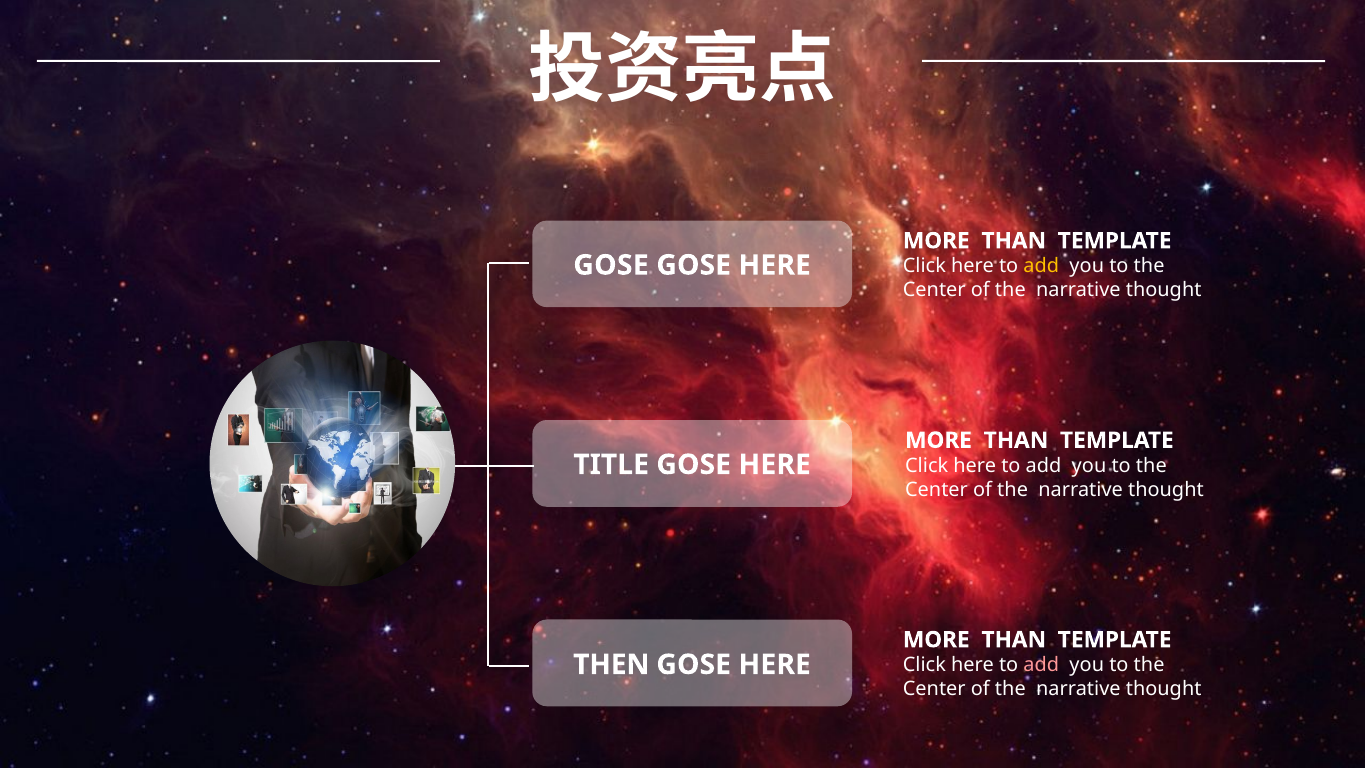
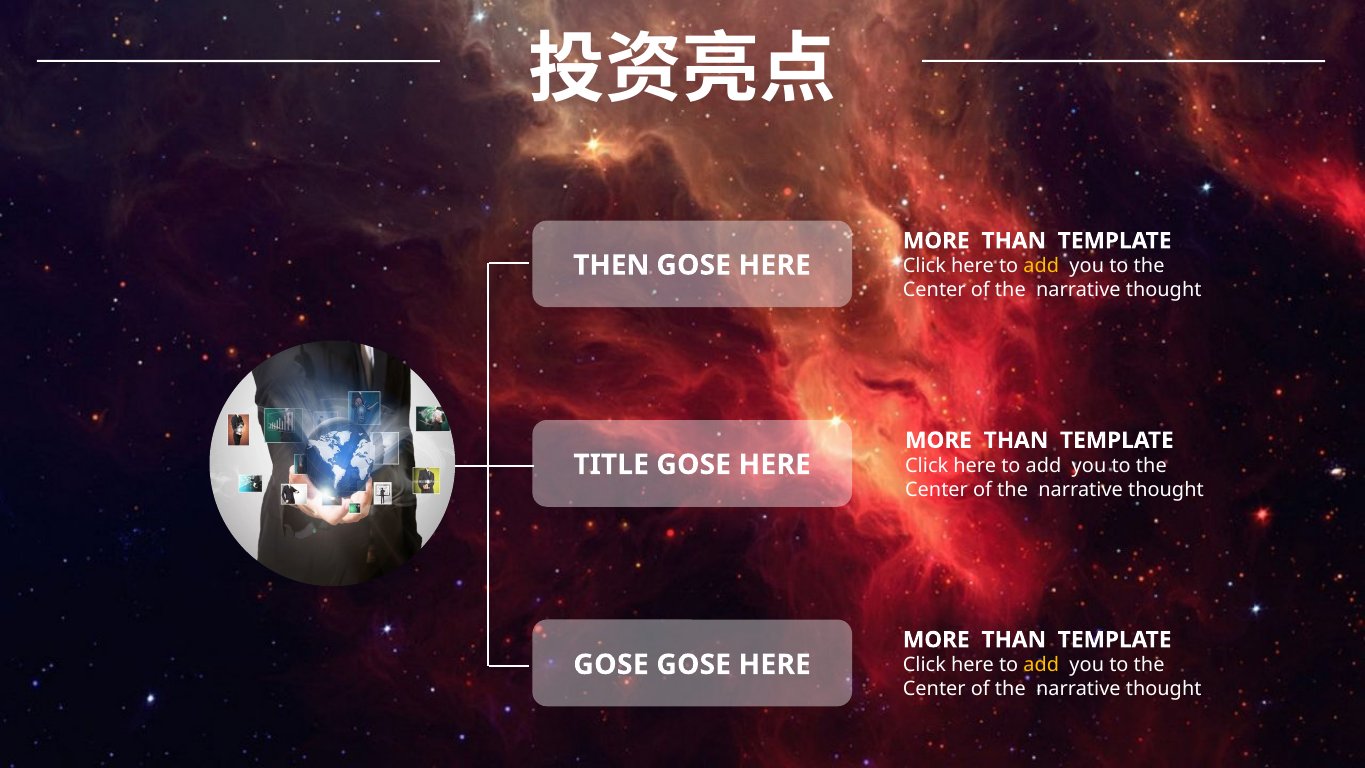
GOSE: GOSE -> THEN (611, 265)
add colour: pink -> yellow (1041, 665)
THEN: THEN -> GOSE (611, 664)
